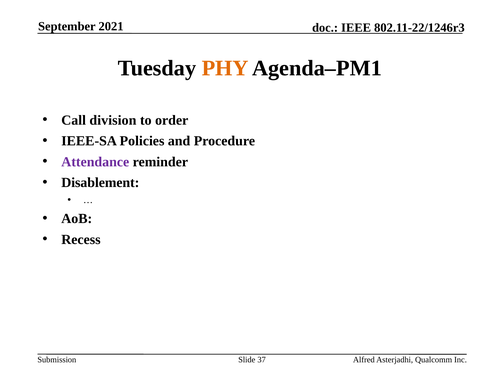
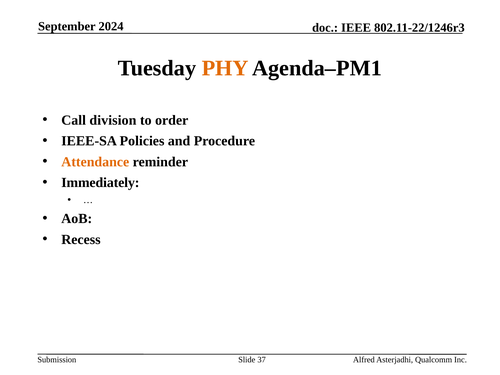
2021: 2021 -> 2024 (111, 27)
Attendance colour: purple -> orange (95, 162)
Disablement: Disablement -> Immediately (100, 183)
